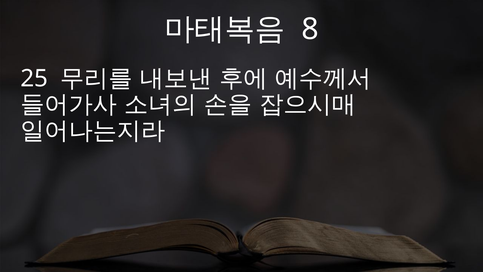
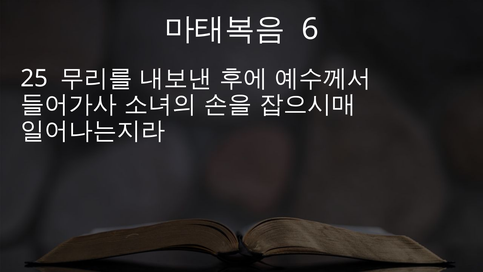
8: 8 -> 6 (310, 29)
